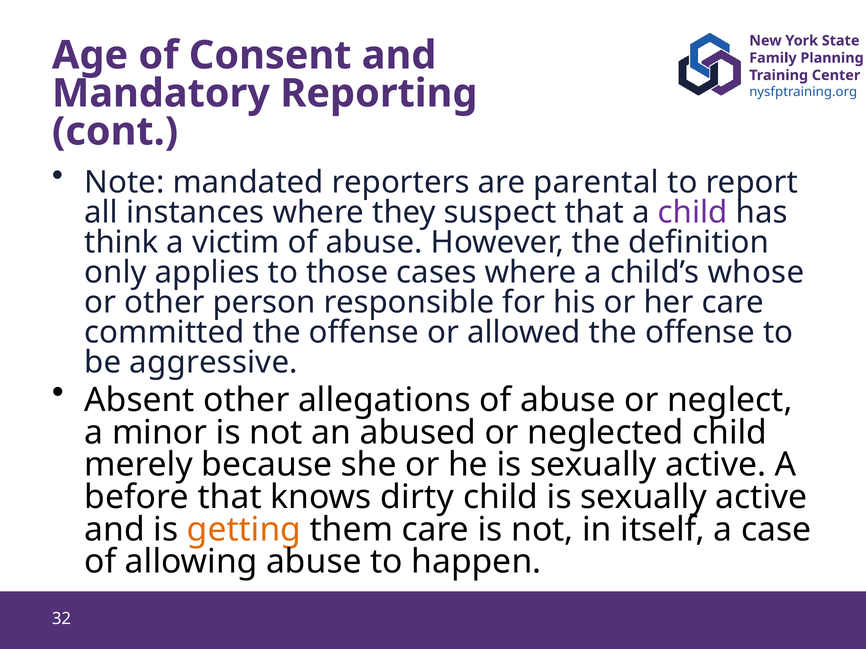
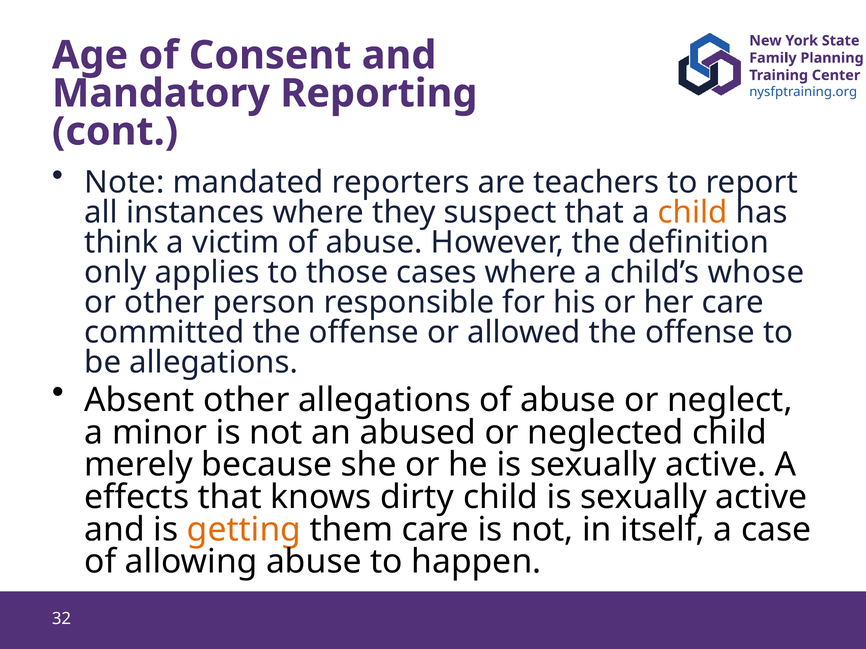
parental: parental -> teachers (596, 183)
child colour: purple -> orange (693, 213)
be aggressive: aggressive -> allegations (214, 363)
before: before -> effects (137, 498)
